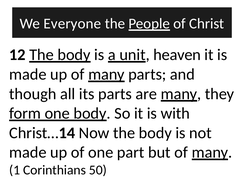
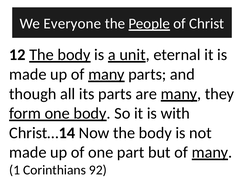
heaven: heaven -> eternal (177, 55)
50: 50 -> 92 (98, 170)
